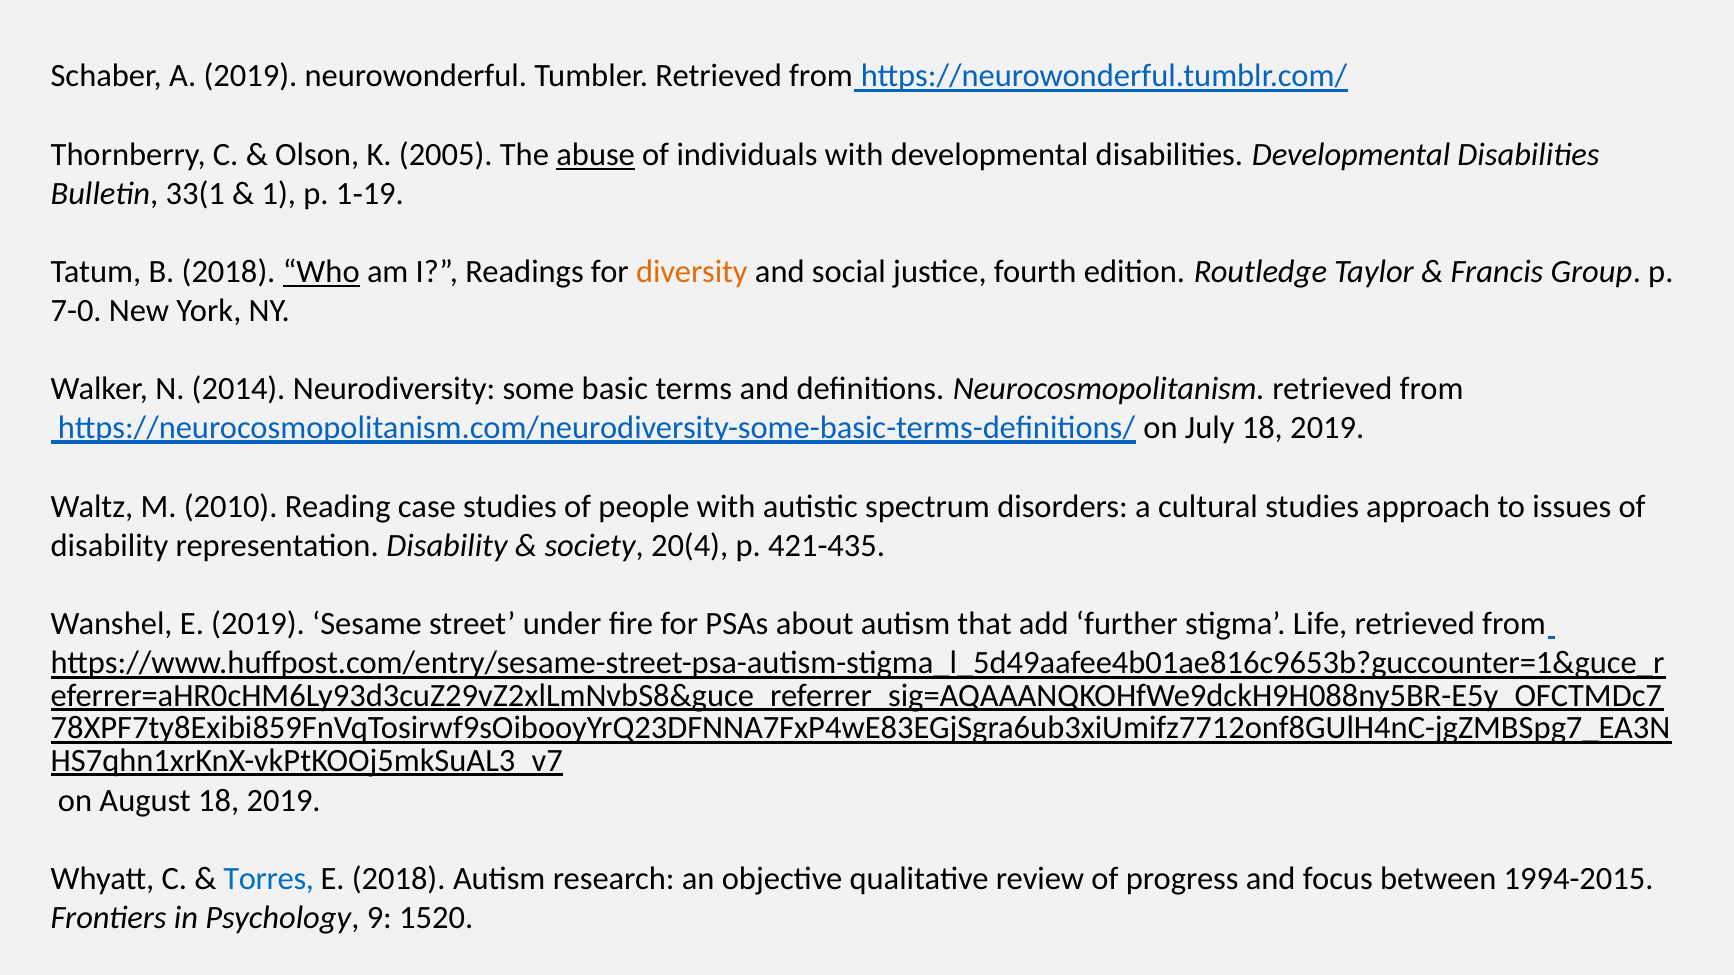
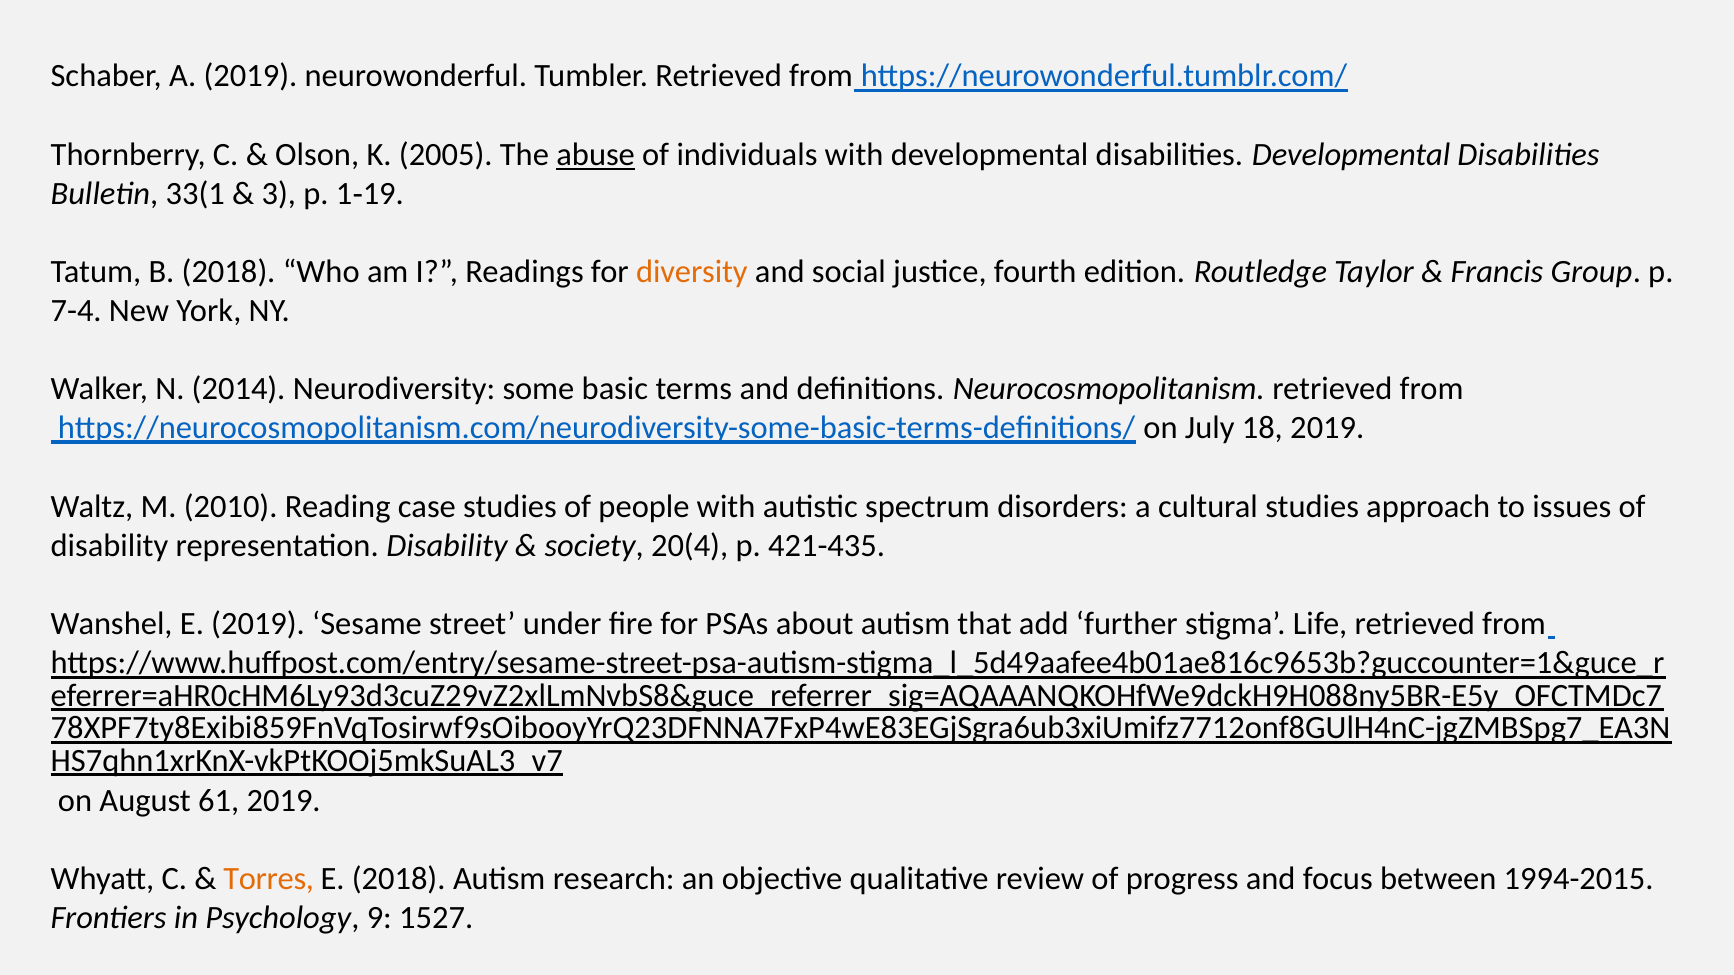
1: 1 -> 3 (279, 194)
Who underline: present -> none (321, 272)
7-0: 7-0 -> 7-4 (76, 311)
August 18: 18 -> 61 (219, 801)
Torres colour: blue -> orange (269, 879)
1520: 1520 -> 1527 (436, 918)
